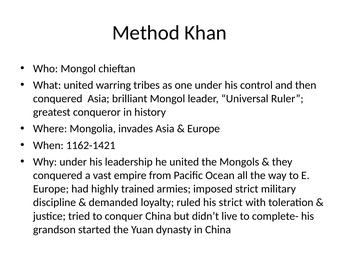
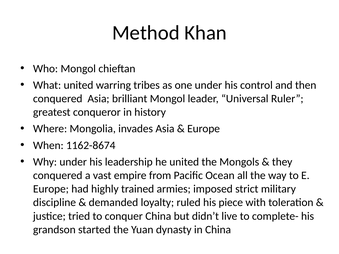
1162-1421: 1162-1421 -> 1162-8674 (91, 145)
his strict: strict -> piece (231, 203)
